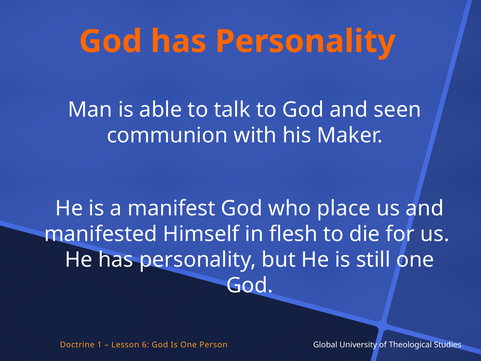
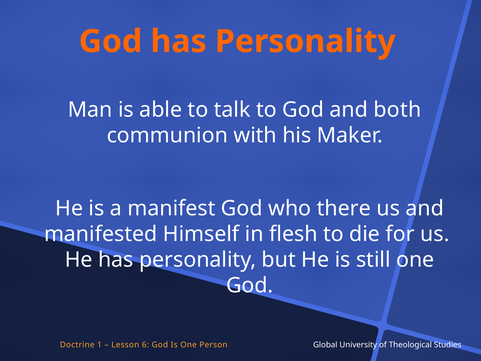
seen: seen -> both (397, 110)
place: place -> there (344, 208)
